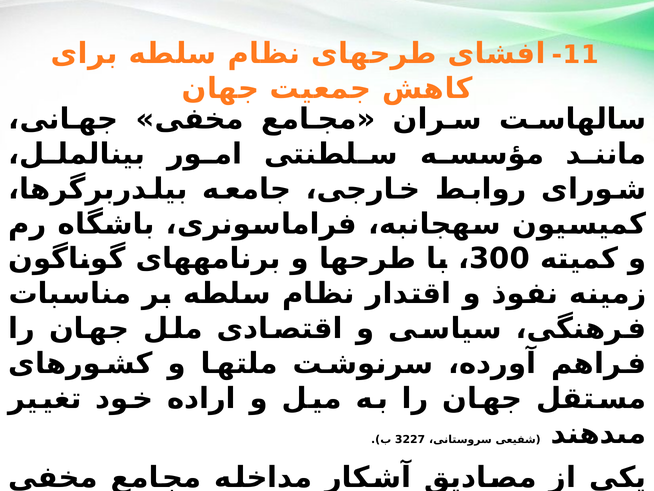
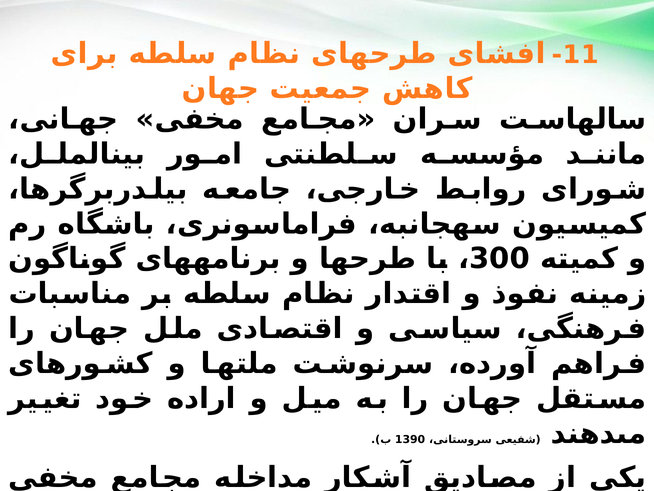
3227: 3227 -> 1390 (410, 439)
